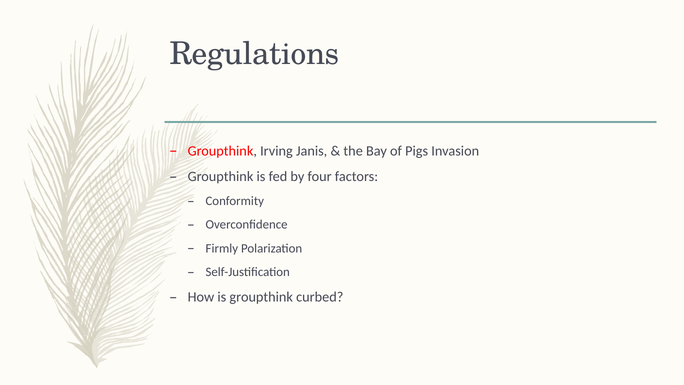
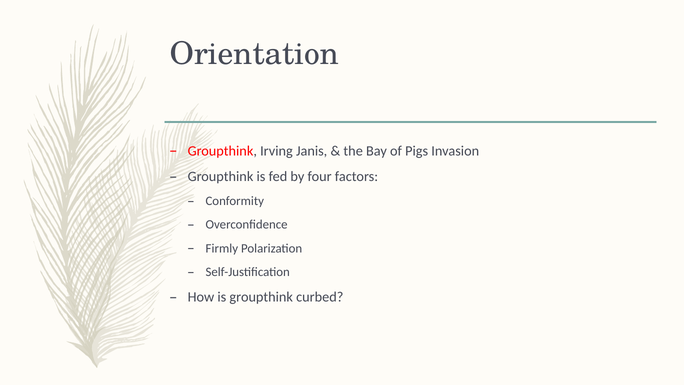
Regulations: Regulations -> Orientation (254, 54)
